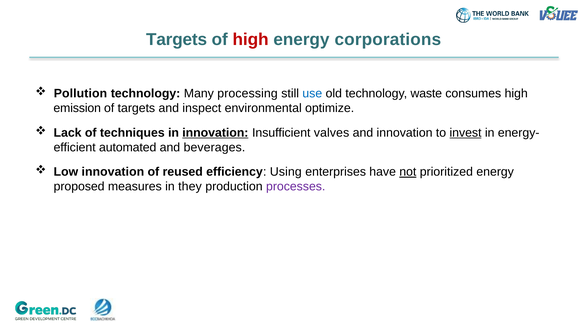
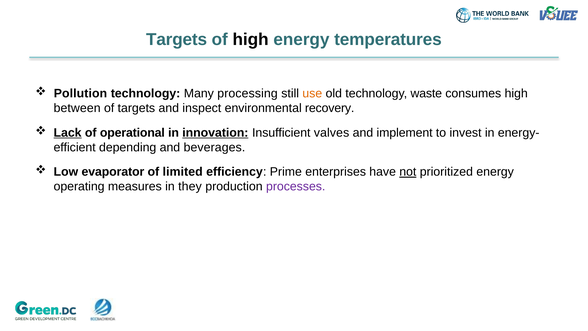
high colour: red -> black (251, 40)
corporations: corporations -> temperatures (388, 40)
use colour: blue -> orange (312, 93)
emission: emission -> between (77, 108)
optimize: optimize -> recovery (330, 108)
Lack underline: none -> present (68, 133)
techniques: techniques -> operational (132, 133)
and innovation: innovation -> implement (405, 133)
invest underline: present -> none (466, 133)
automated: automated -> depending (128, 147)
Low innovation: innovation -> evaporator (113, 172)
reused: reused -> limited (183, 172)
Using: Using -> Prime (286, 172)
proposed: proposed -> operating (79, 186)
